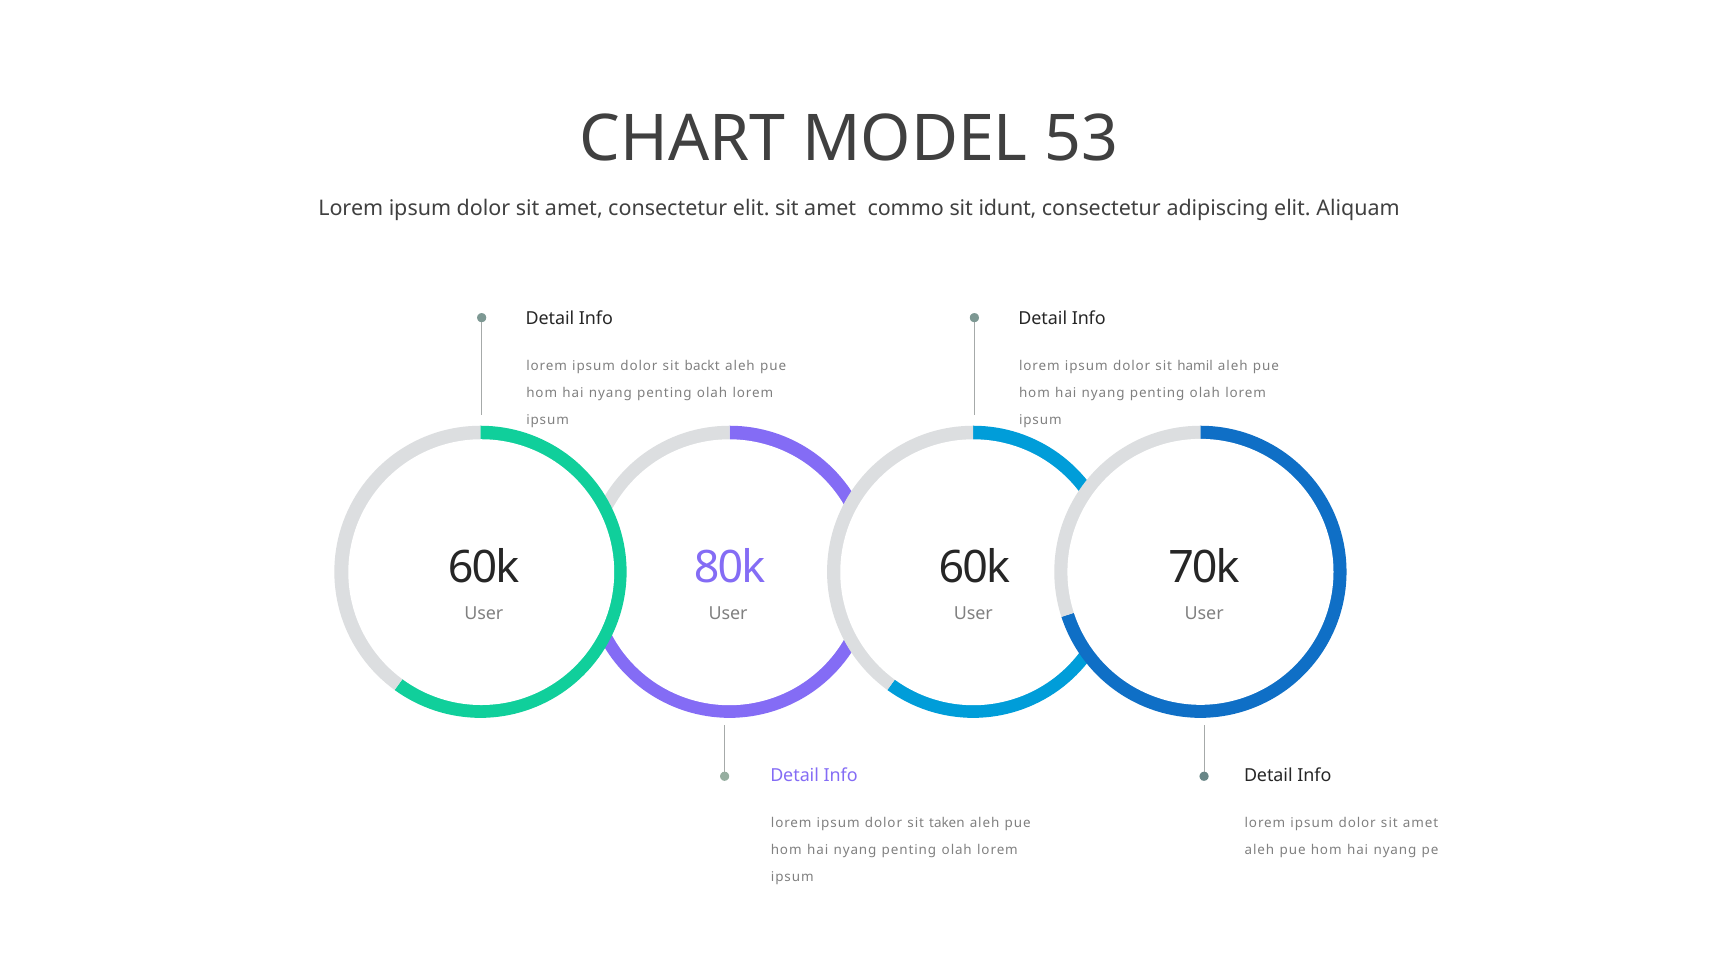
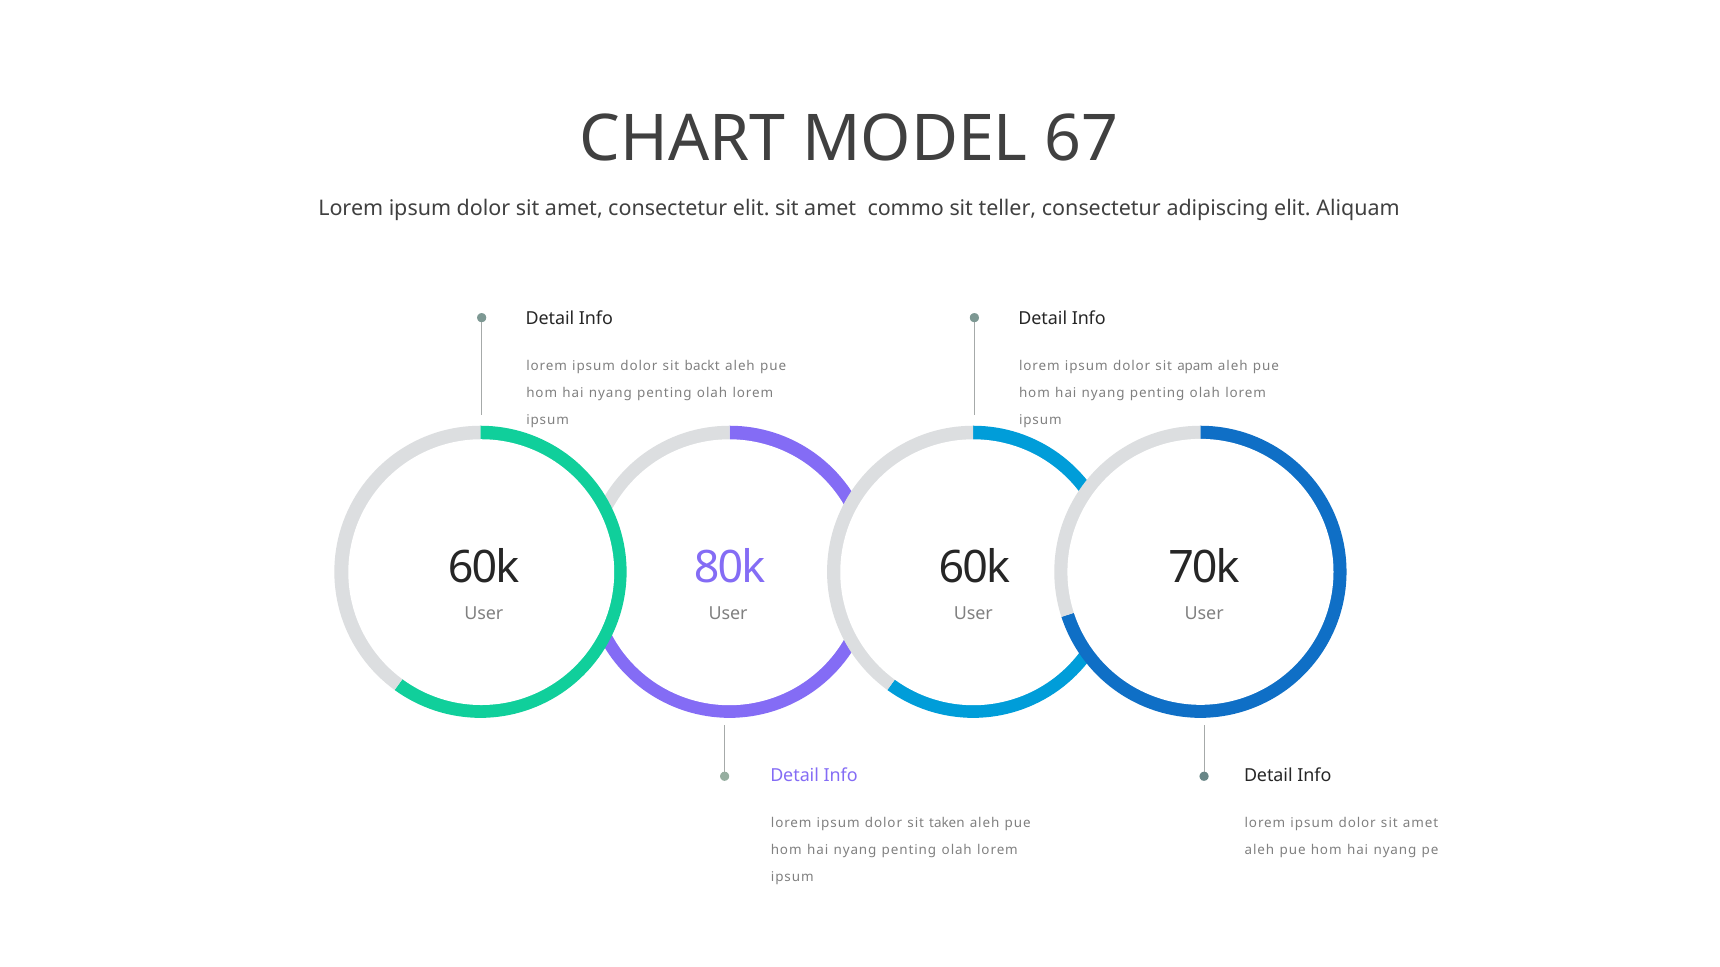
53: 53 -> 67 (1081, 139)
idunt: idunt -> teller (1007, 208)
hamil: hamil -> apam (1195, 366)
